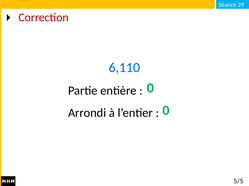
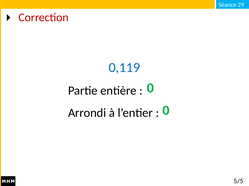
6,110: 6,110 -> 0,119 (124, 68)
